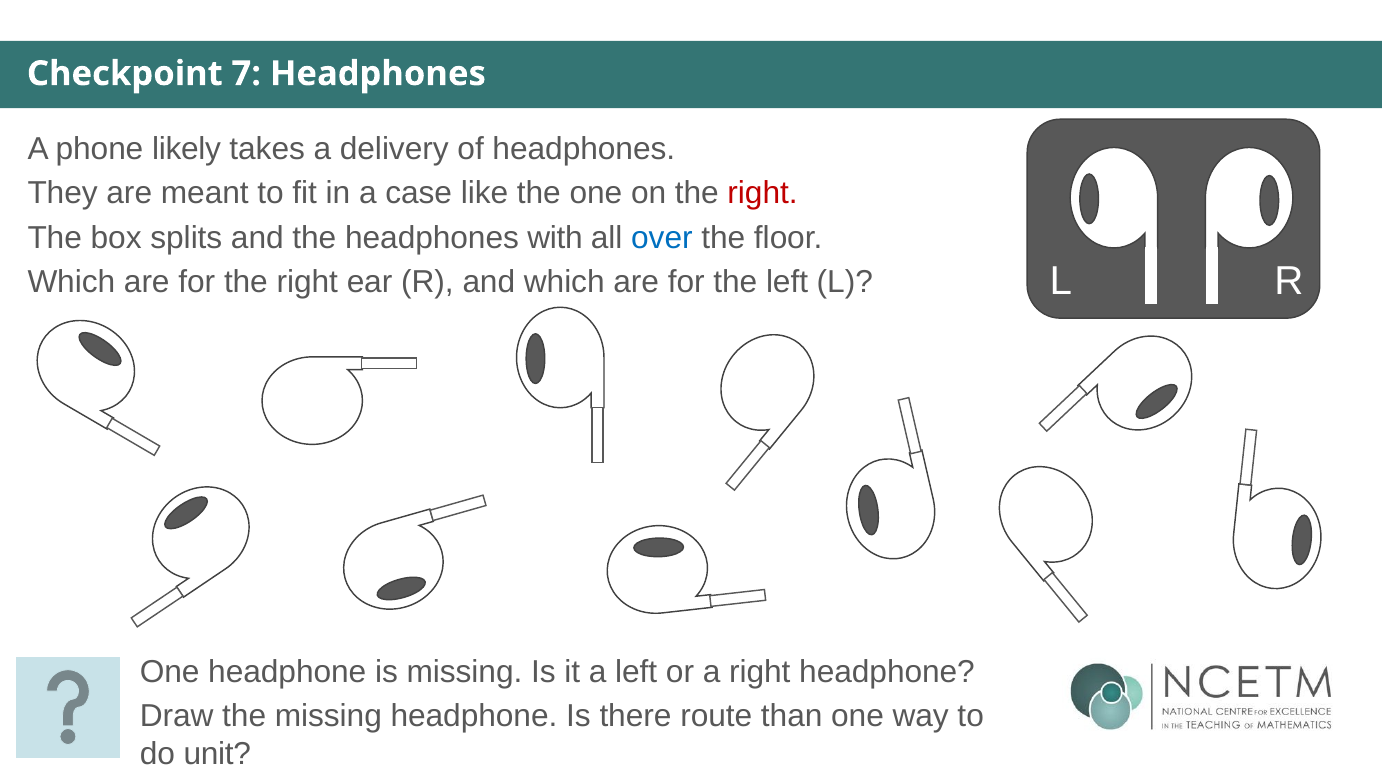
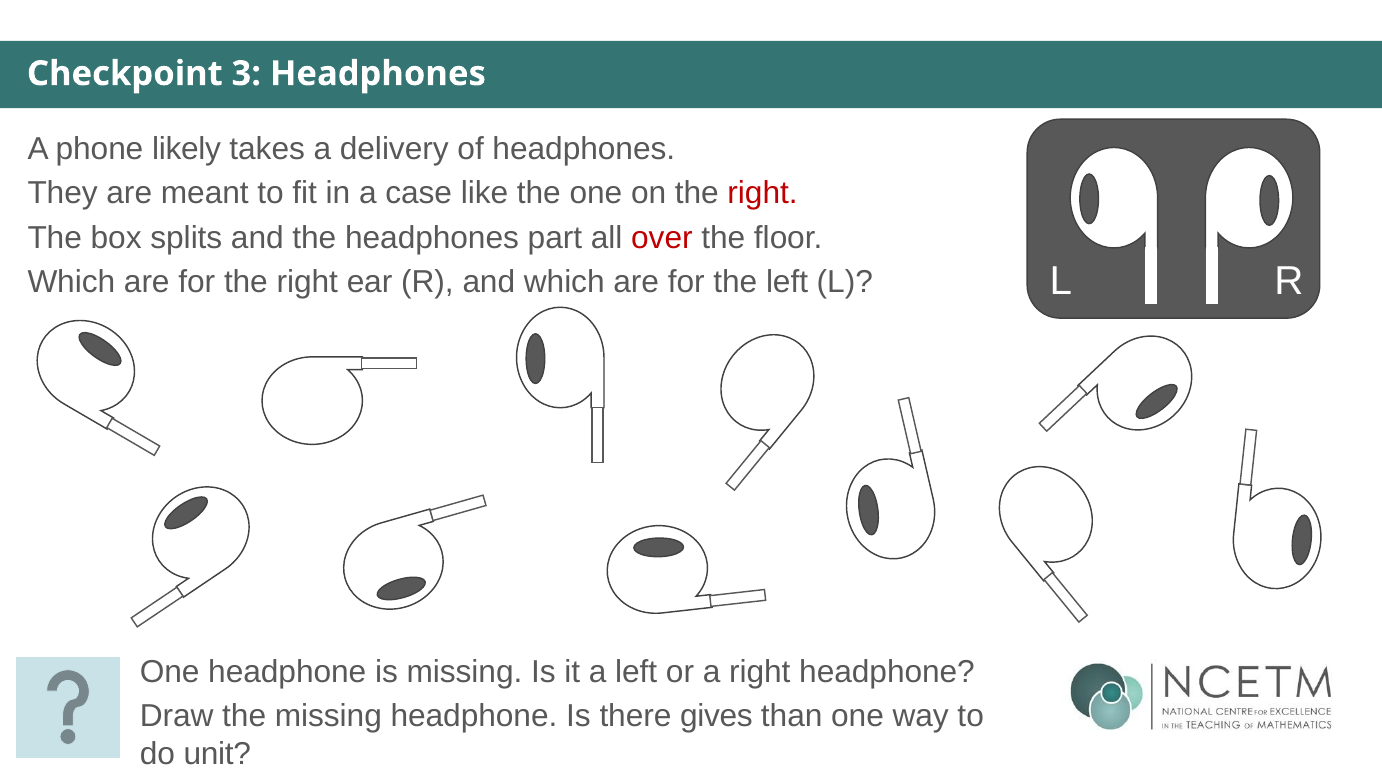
7: 7 -> 3 (246, 74)
with: with -> part (555, 237)
over colour: blue -> red (662, 237)
route: route -> gives (716, 715)
